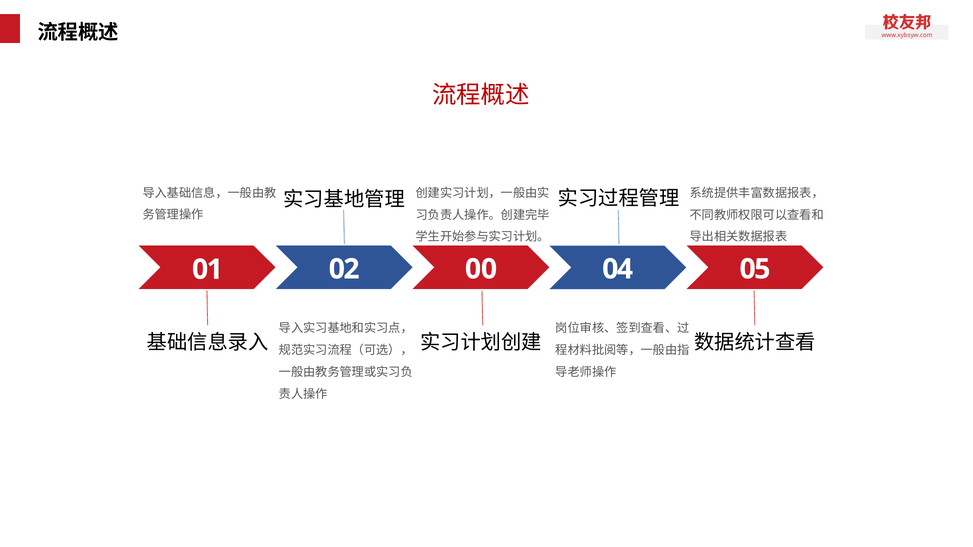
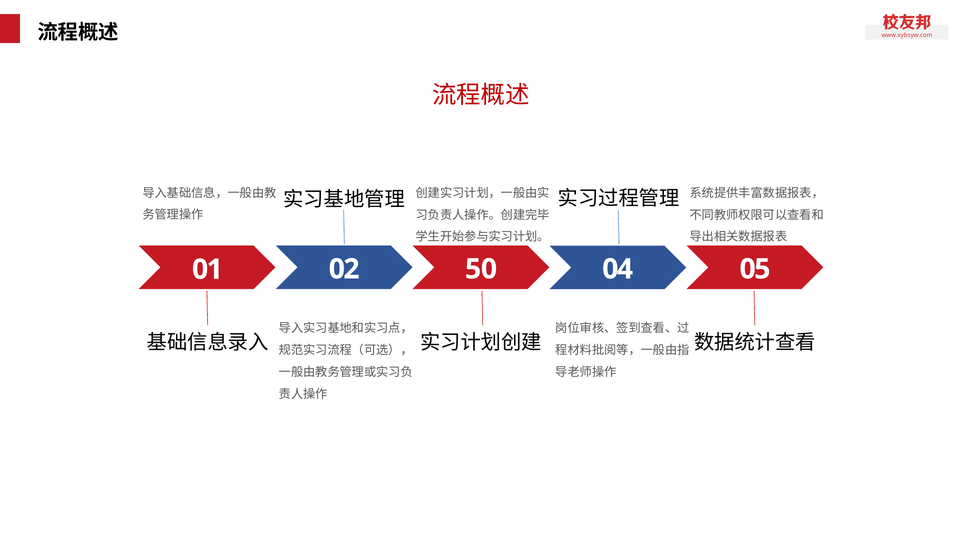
00: 00 -> 50 (481, 269)
